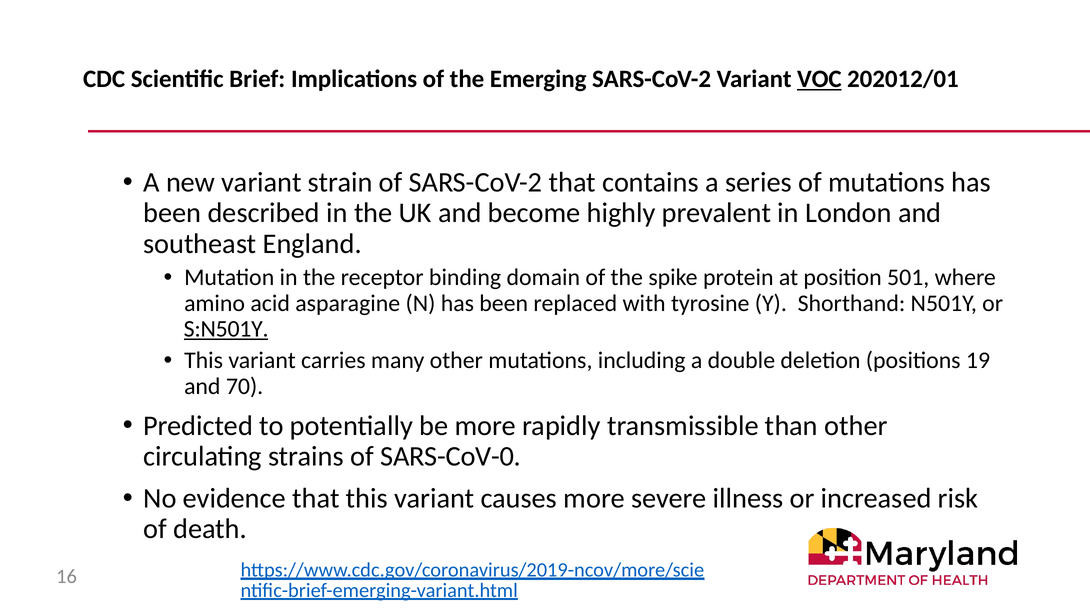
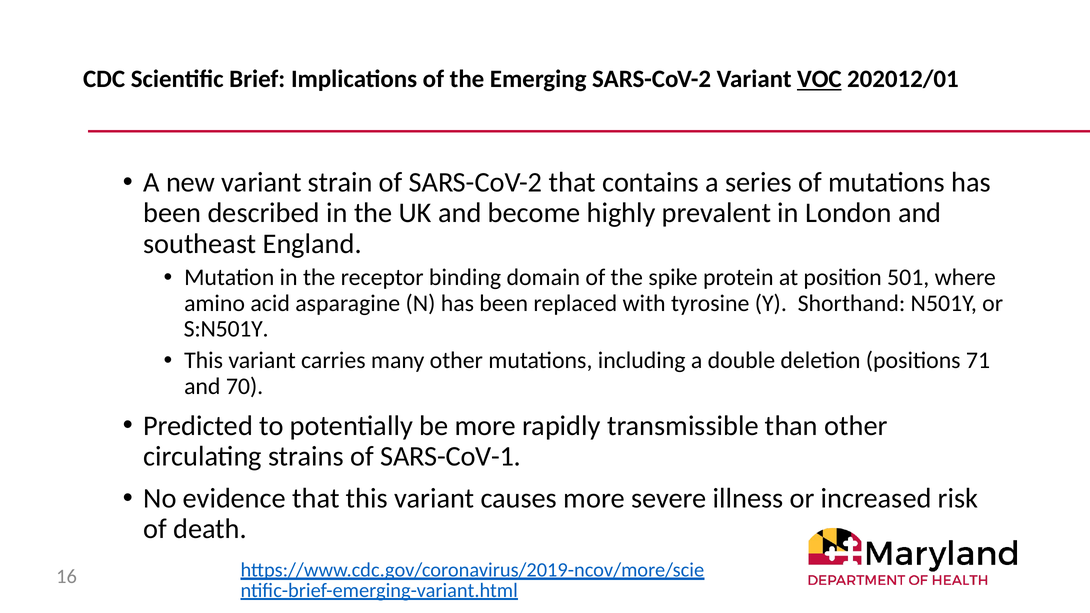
S:N501Y underline: present -> none (226, 329)
19: 19 -> 71 (978, 361)
SARS-CoV-0: SARS-CoV-0 -> SARS-CoV-1 (451, 456)
